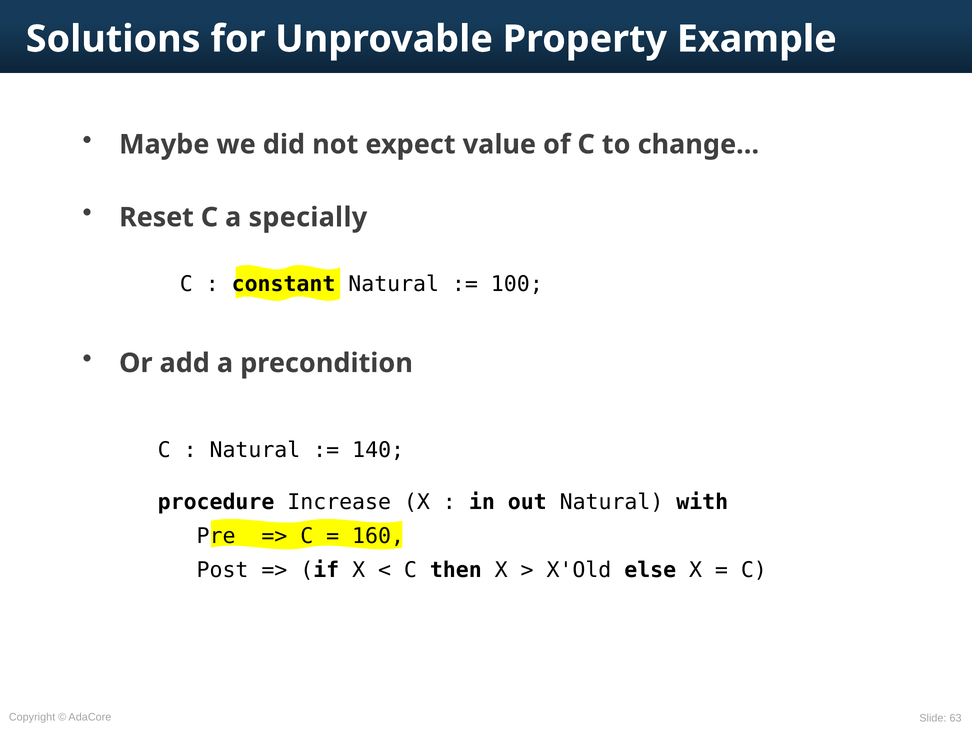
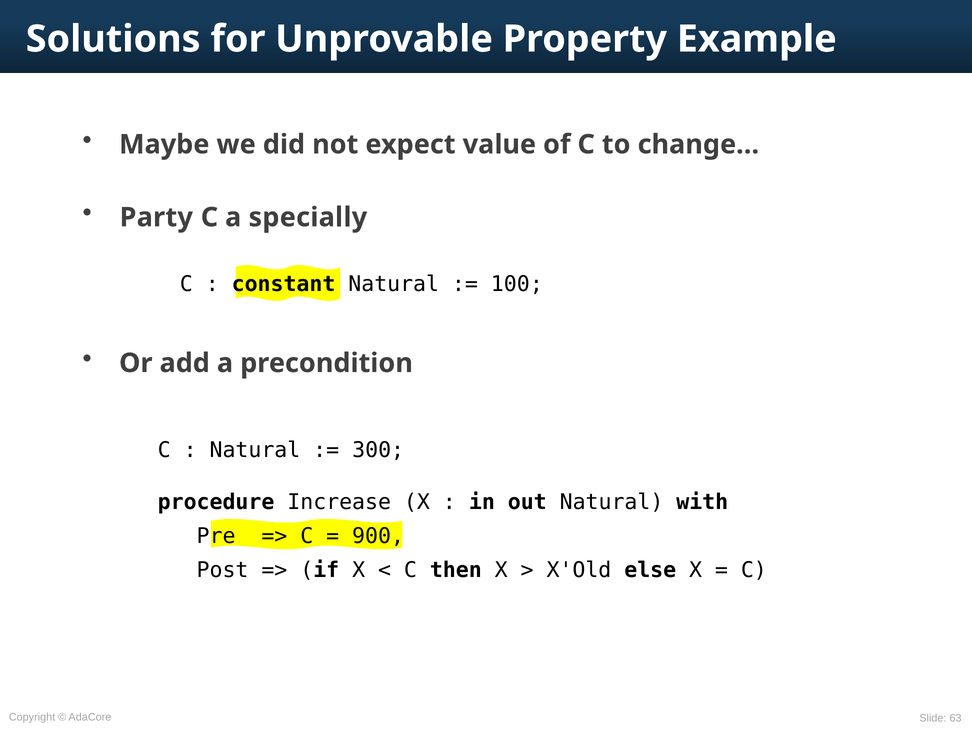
Reset: Reset -> Party (156, 217)
140: 140 -> 300 (378, 450)
160: 160 -> 900 (378, 536)
